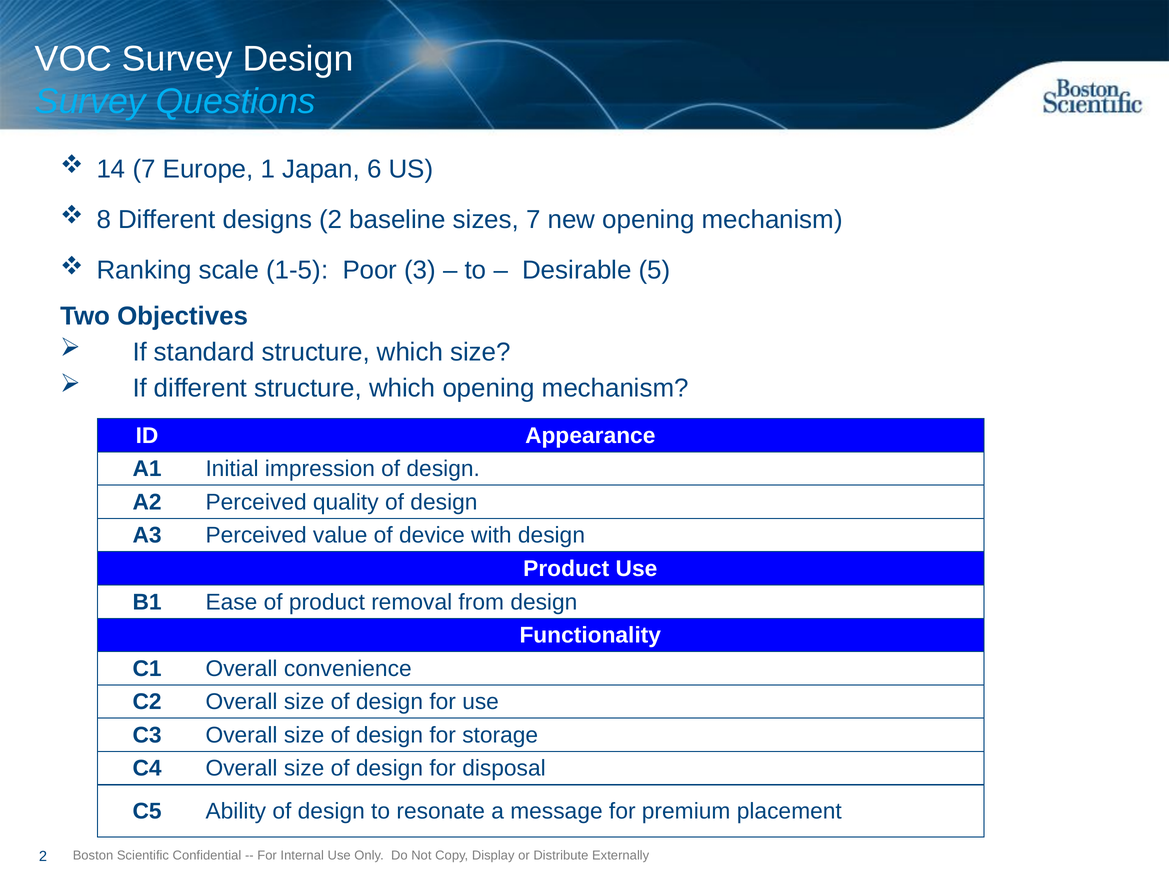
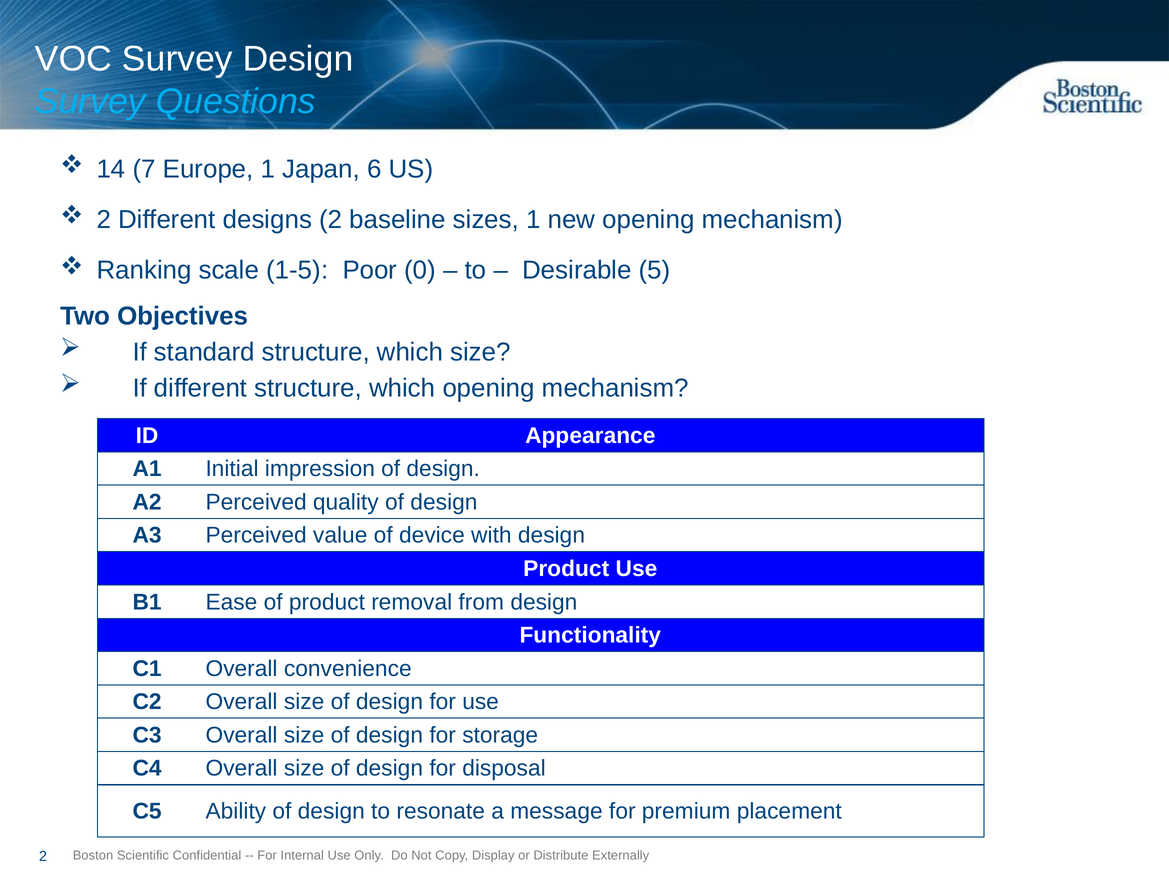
8: 8 -> 2 (104, 220)
sizes 7: 7 -> 1 (533, 220)
3: 3 -> 0 (420, 271)
